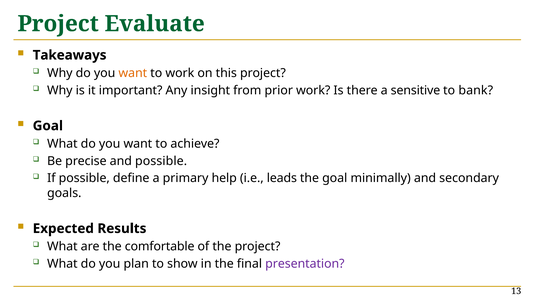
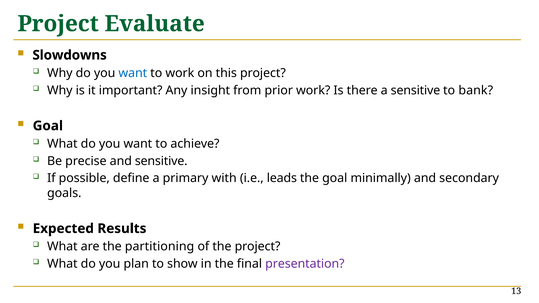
Takeaways: Takeaways -> Slowdowns (70, 55)
want colour: orange -> blue (133, 73)
and possible: possible -> sensitive (161, 161)
help: help -> with (224, 178)
comfortable: comfortable -> partitioning (160, 247)
